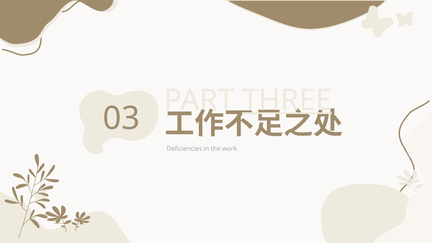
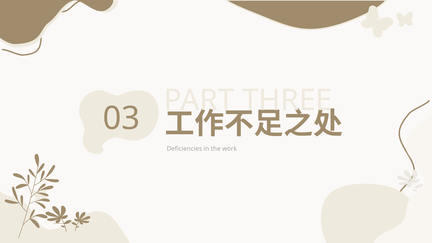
THREE underline: present -> none (287, 100)
